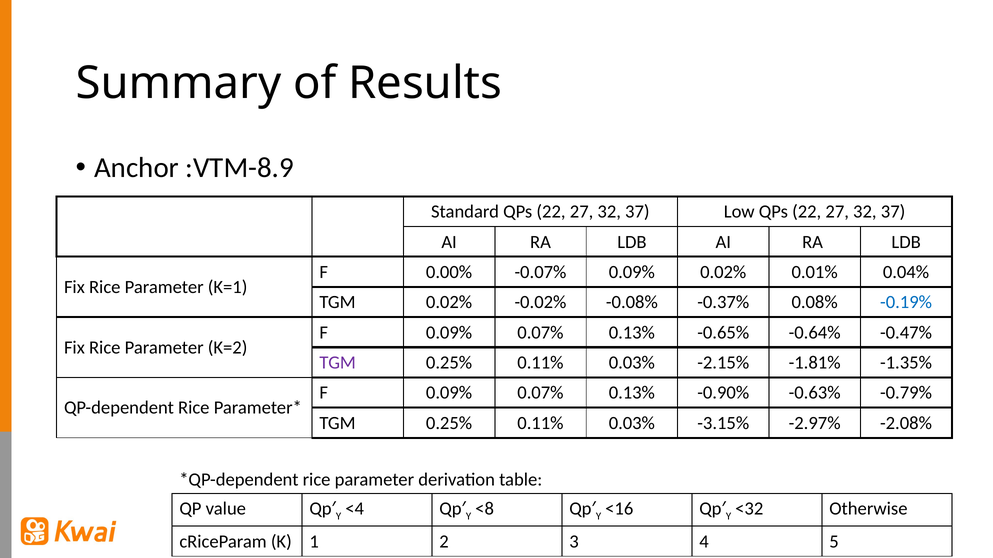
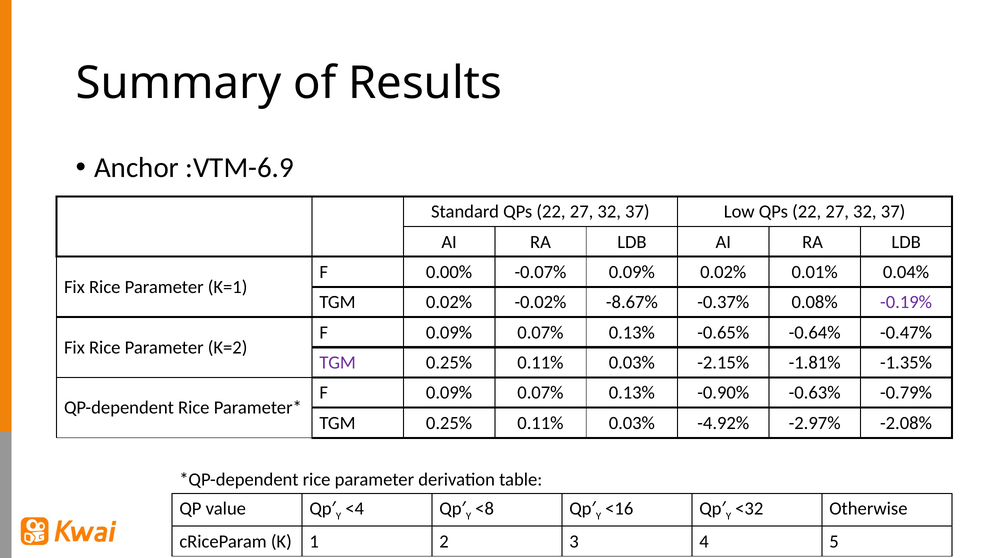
:VTM-8.9: :VTM-8.9 -> :VTM-6.9 (240, 168)
-0.08%: -0.08% -> -8.67% (632, 303)
-0.19% colour: blue -> purple (906, 303)
-3.15%: -3.15% -> -4.92% (723, 423)
